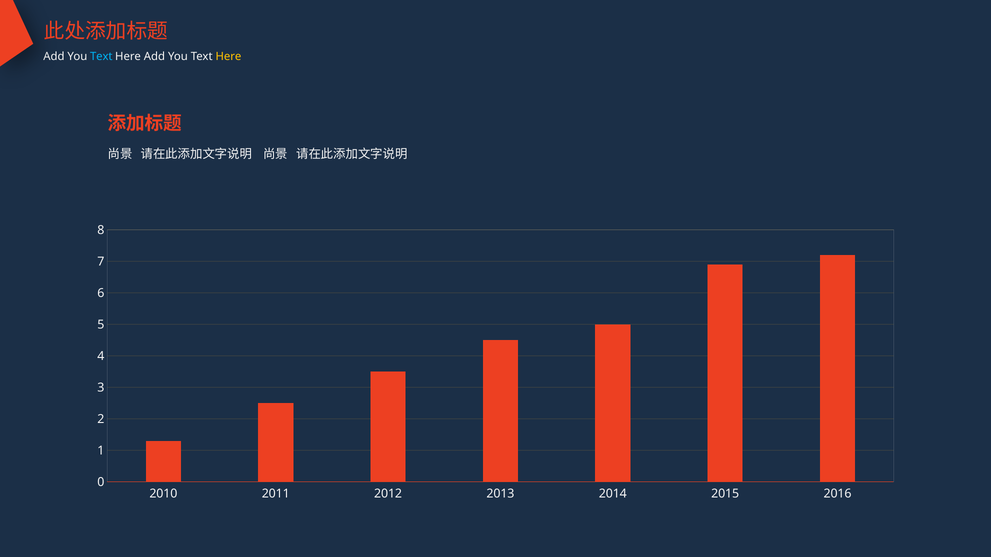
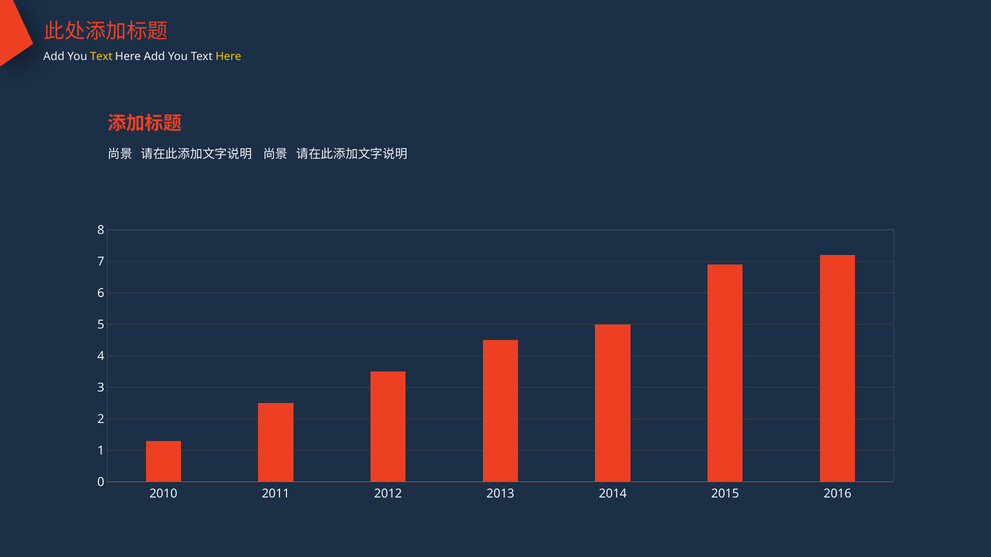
Text colour: light blue -> yellow (101, 57)
